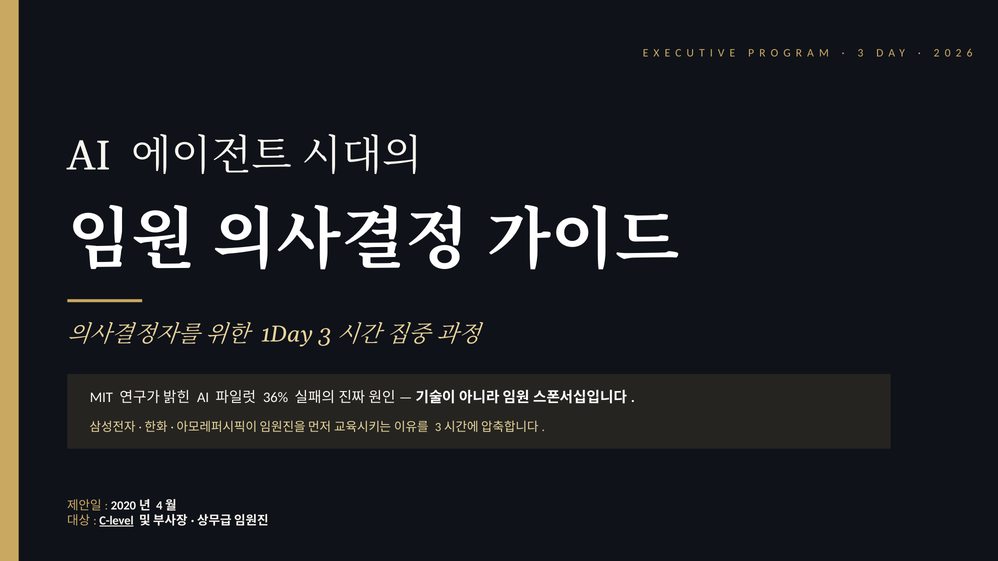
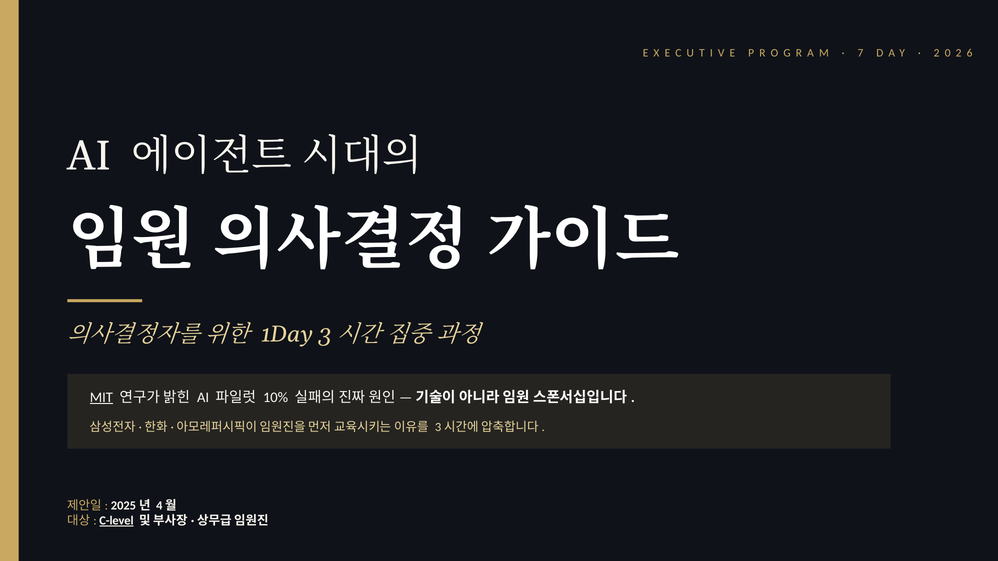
3: 3 -> 7 (860, 53)
MIT underline: none -> present (101, 398)
36%: 36% -> 10% (276, 398)
2020: 2020 -> 2025 (123, 506)
